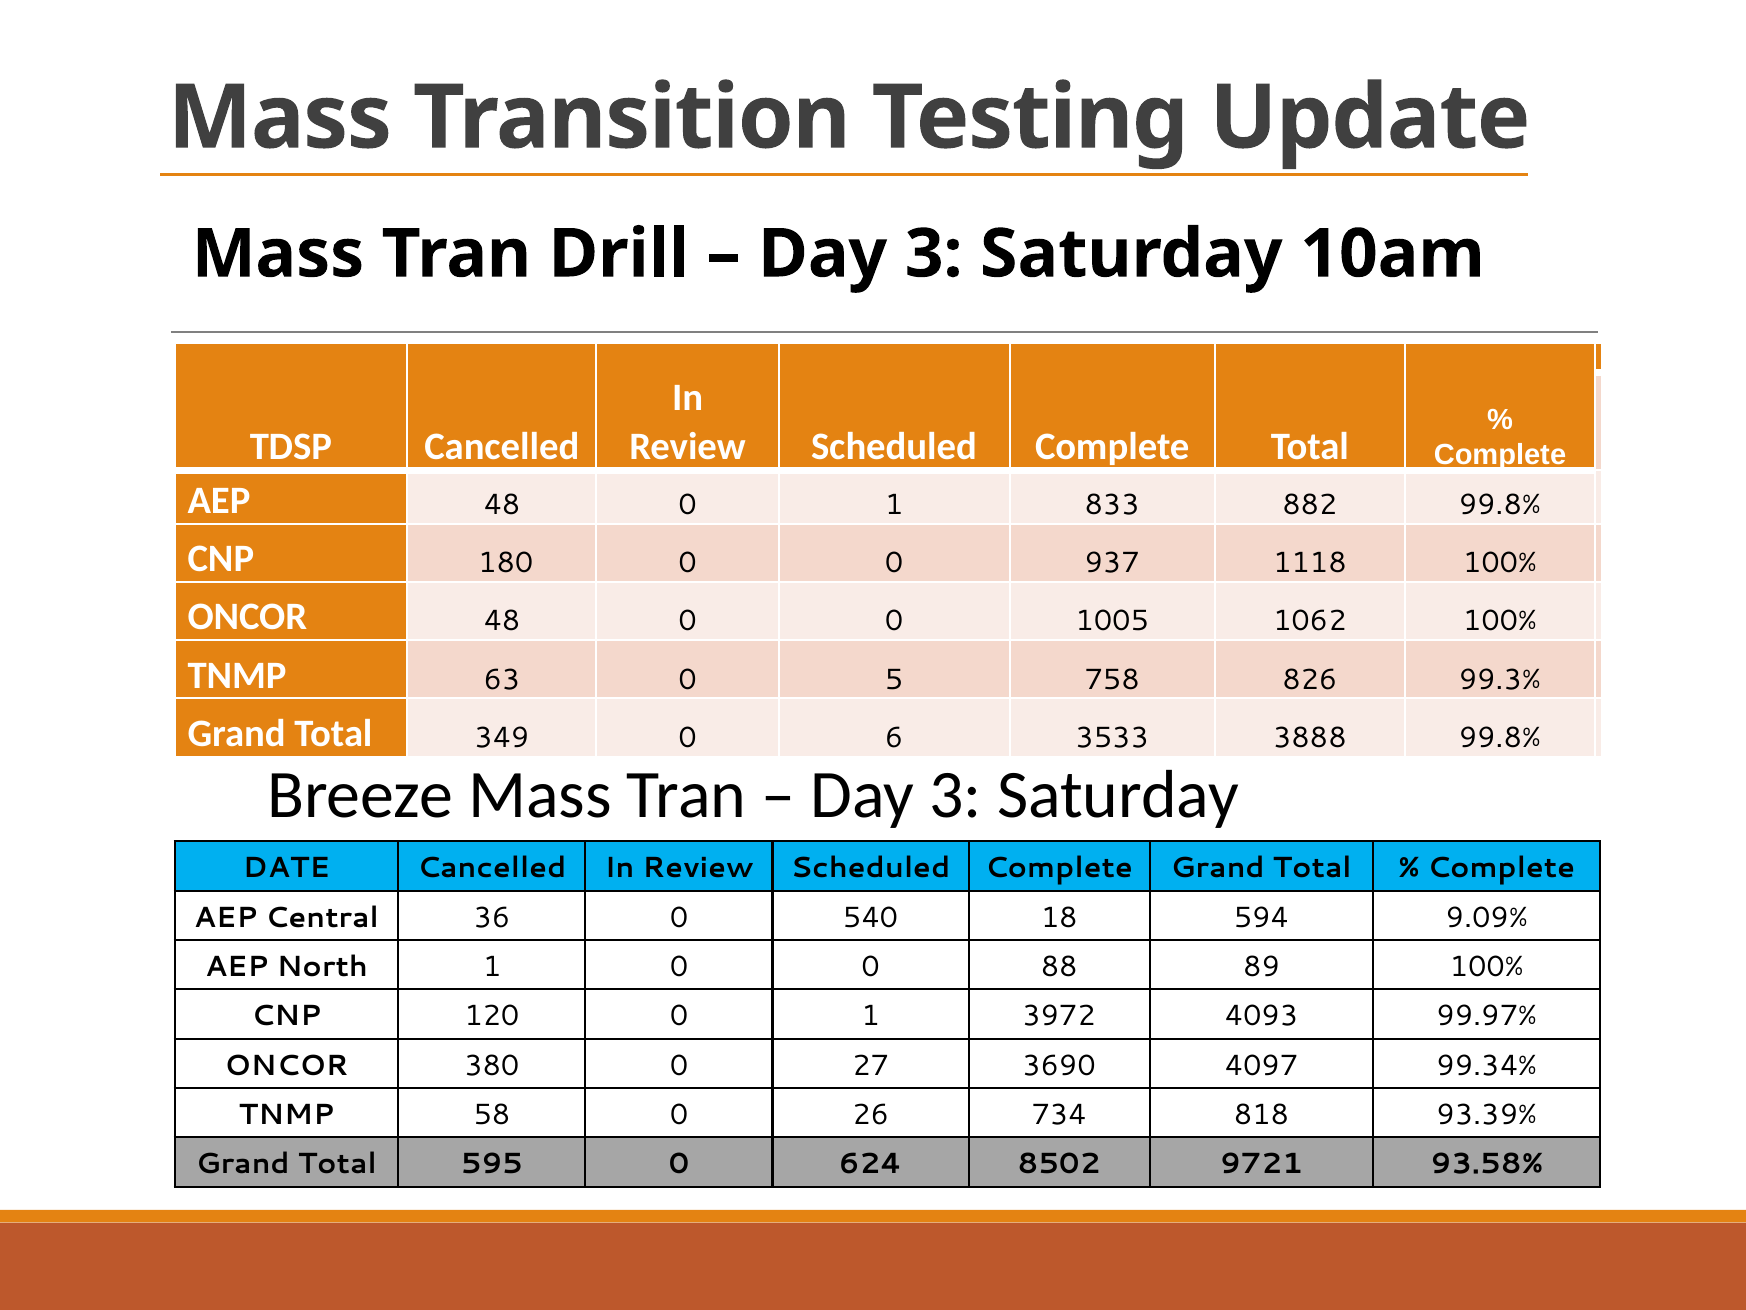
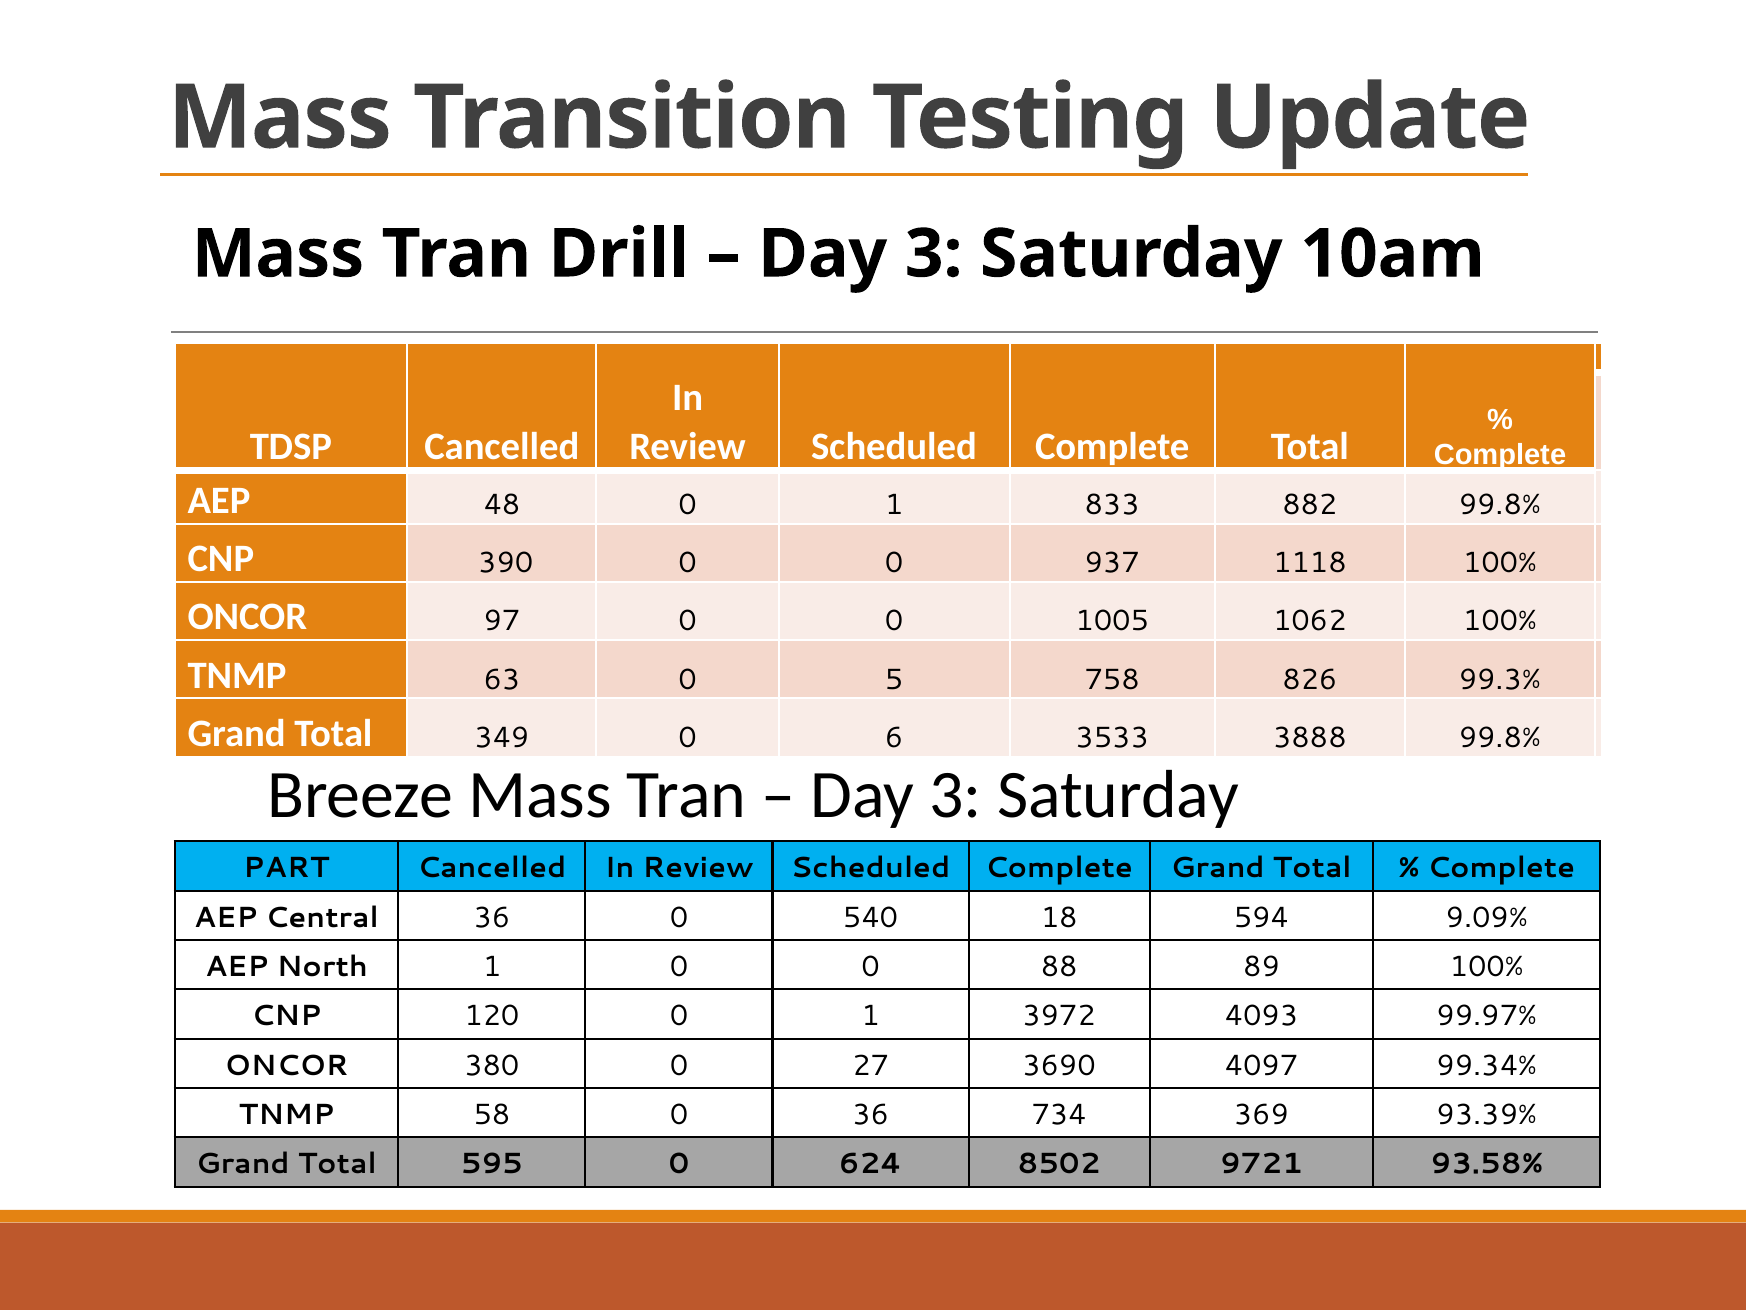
180: 180 -> 390 (506, 563)
ONCOR 48: 48 -> 97 (502, 621)
DATE: DATE -> PART (286, 868)
0 26: 26 -> 36 (871, 1114)
818: 818 -> 369 (1261, 1114)
